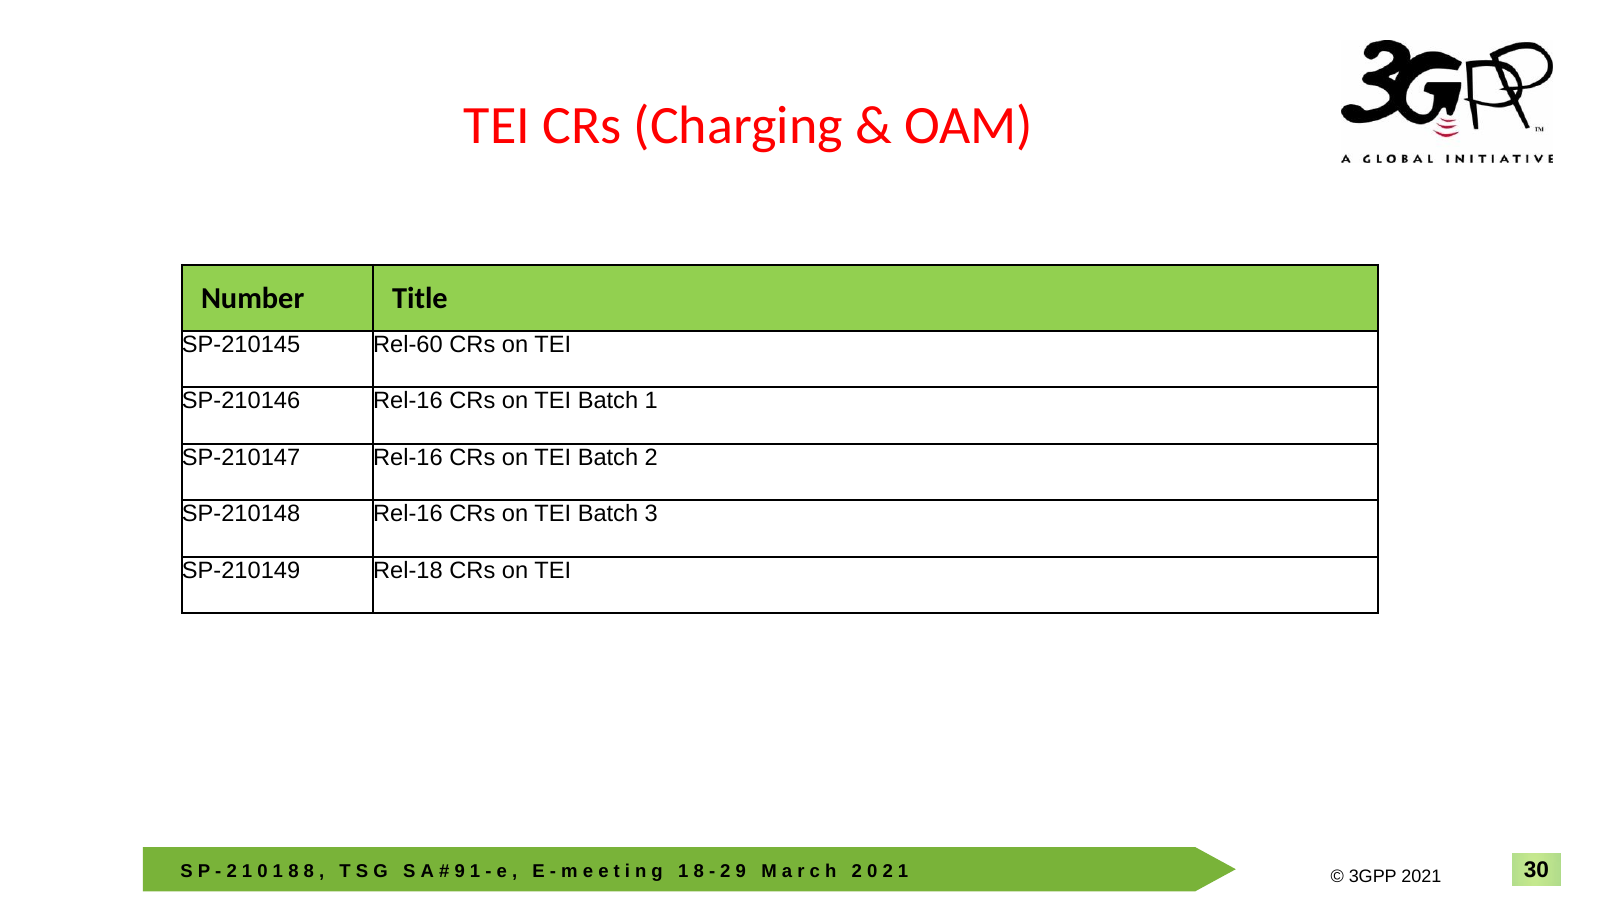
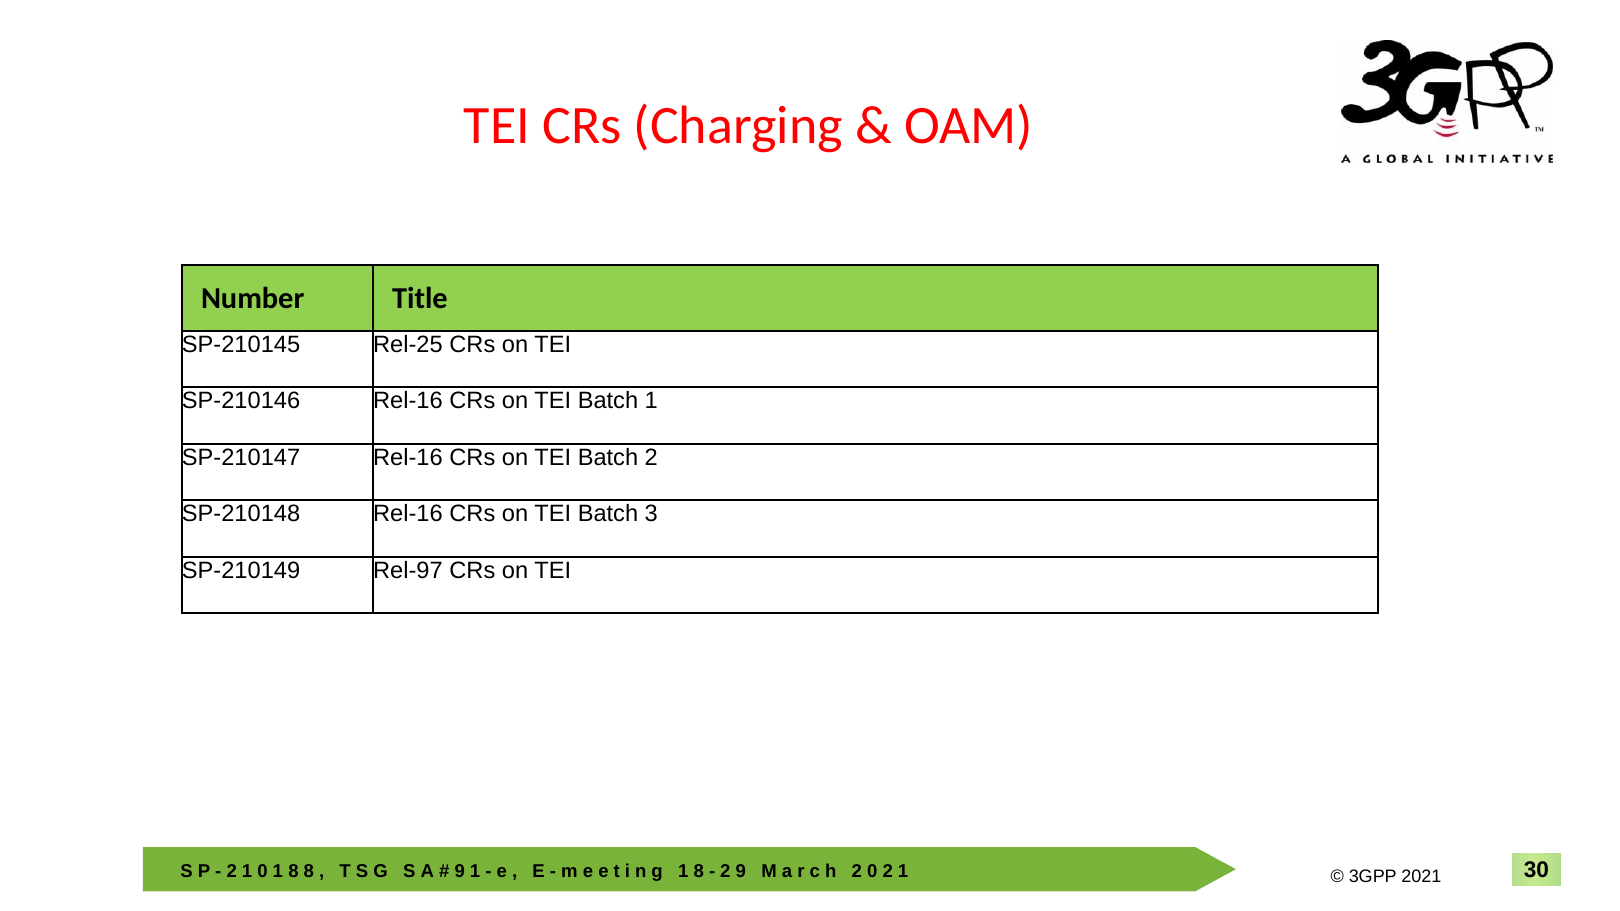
Rel-60: Rel-60 -> Rel-25 (408, 345)
Rel-18: Rel-18 -> Rel-97 (408, 571)
